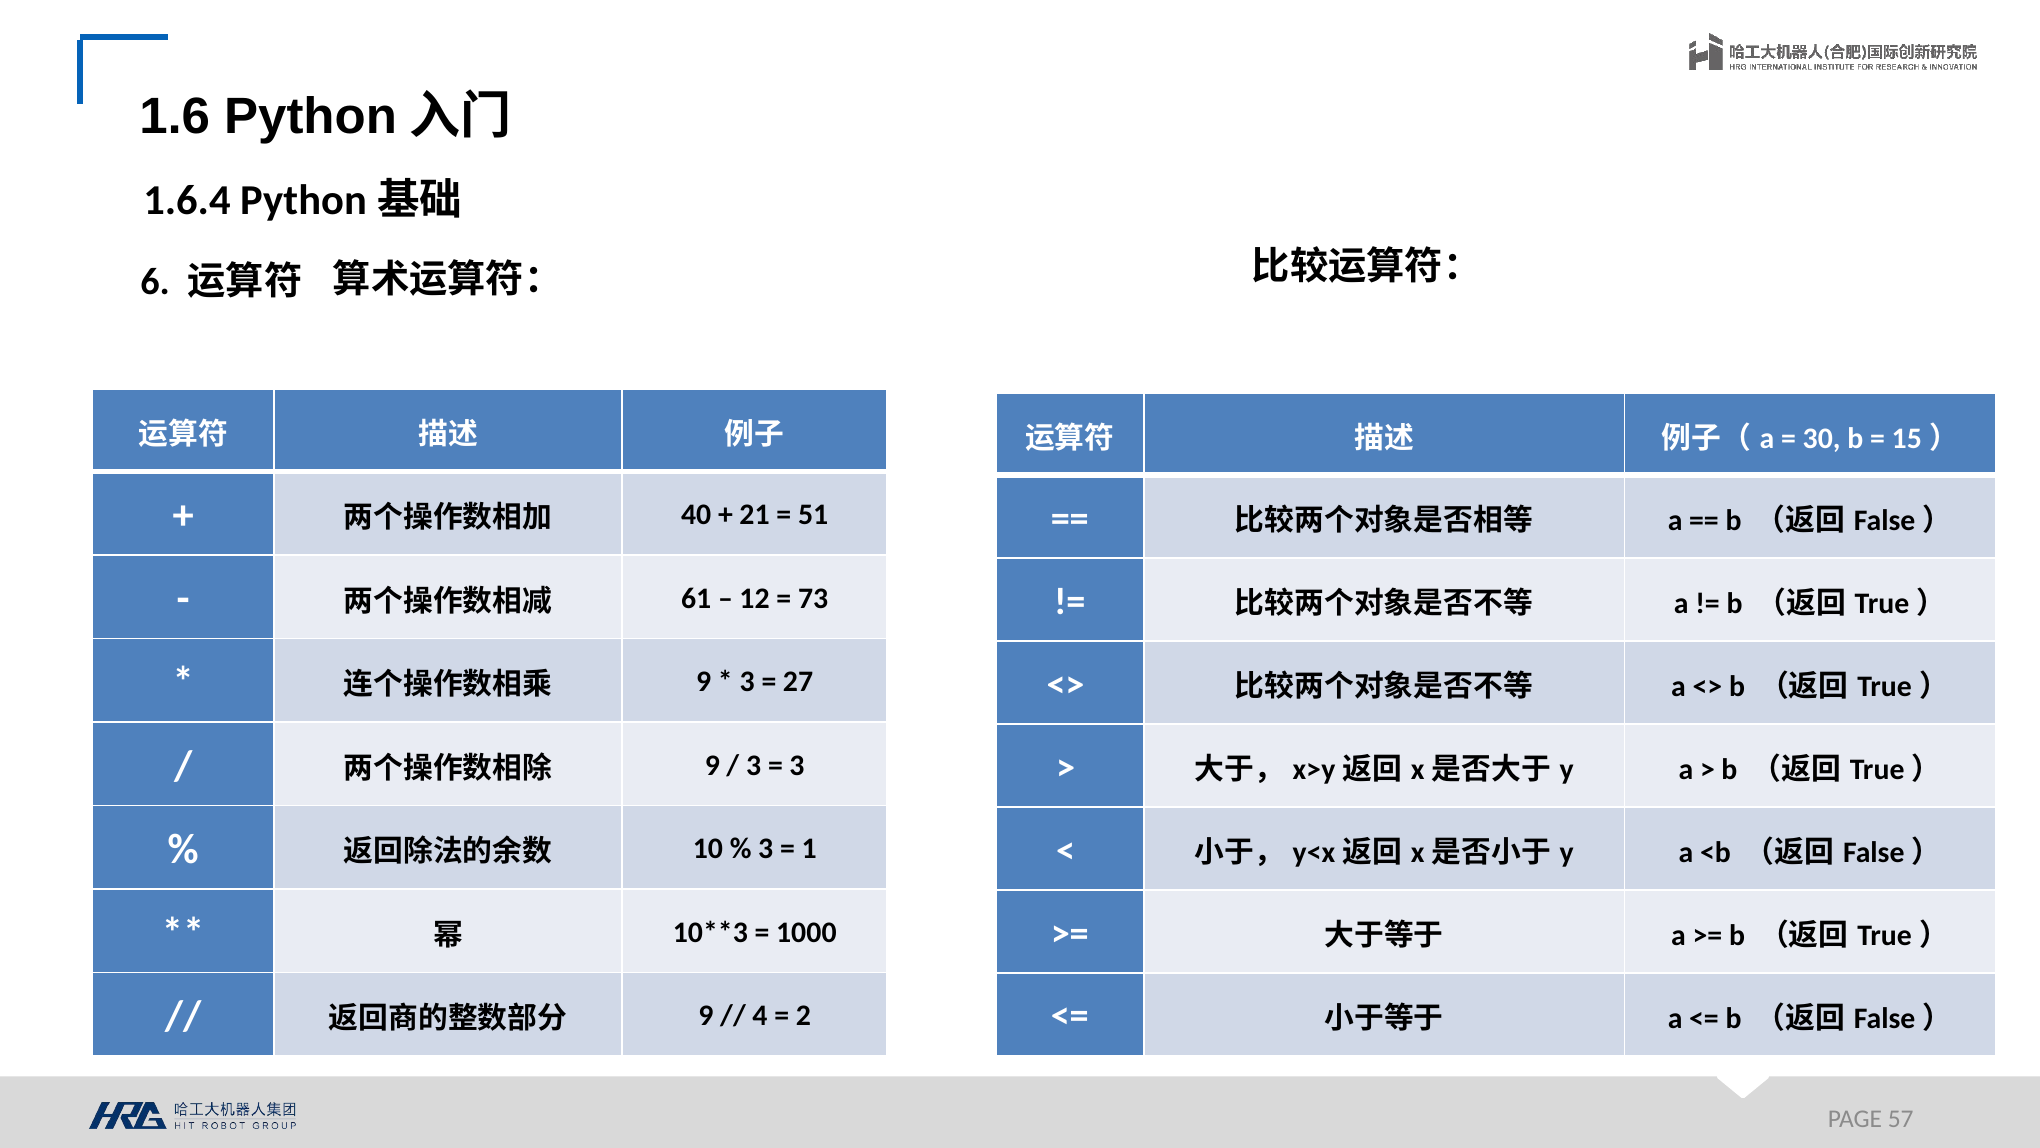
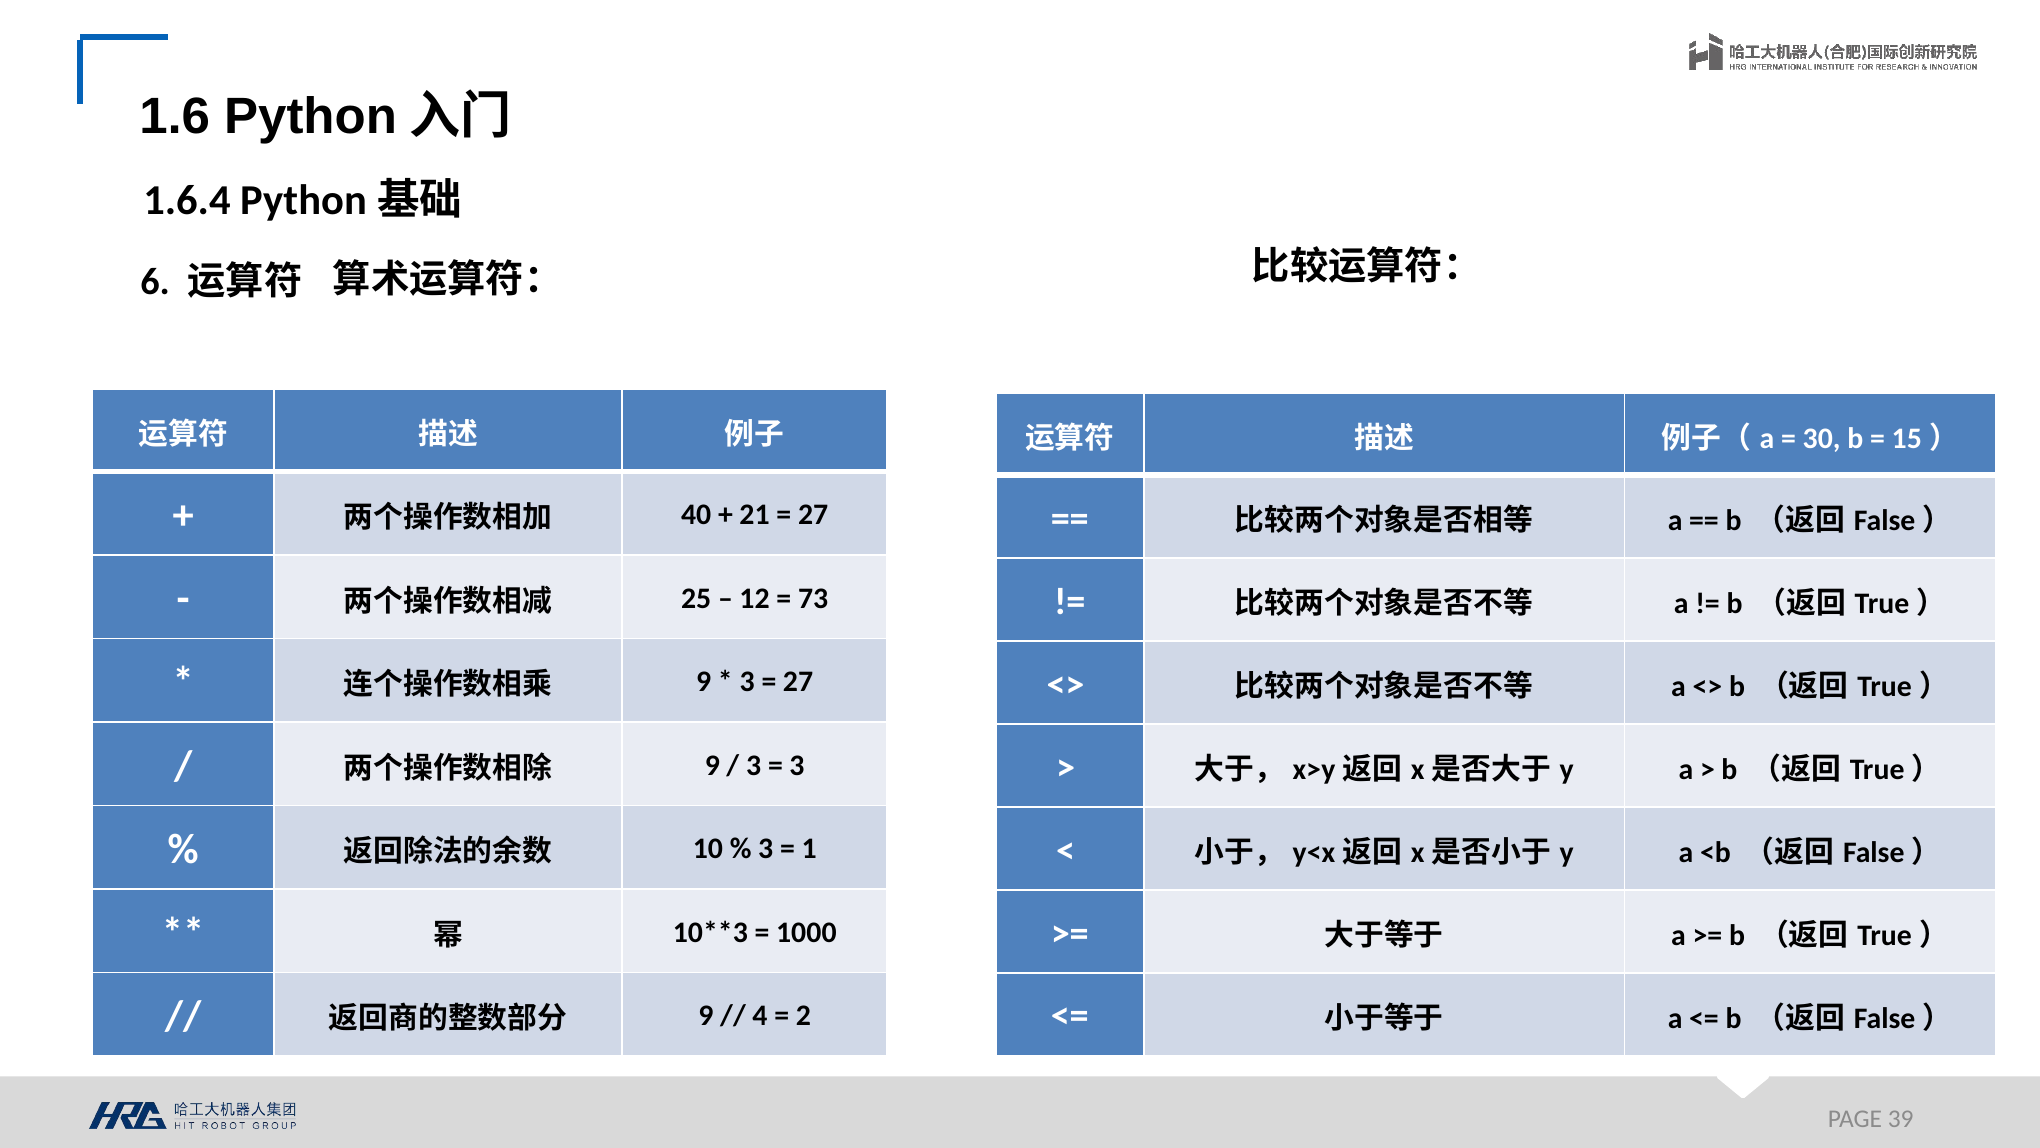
51: 51 -> 27 (813, 515)
61: 61 -> 25 (696, 598)
57: 57 -> 39 (1901, 1119)
